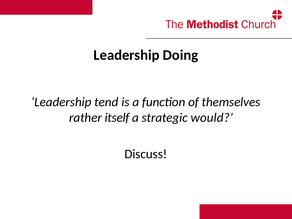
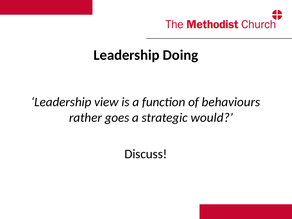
tend: tend -> view (106, 102)
themselves: themselves -> behaviours (231, 102)
itself: itself -> goes (117, 118)
